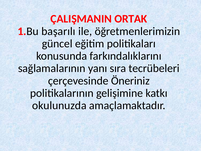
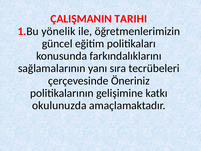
ORTAK: ORTAK -> TARIHI (131, 19)
başarılı: başarılı -> yönelik (58, 31)
